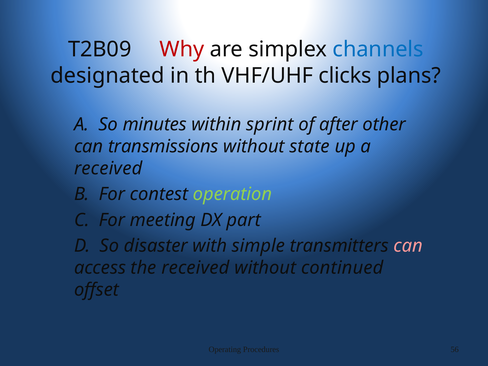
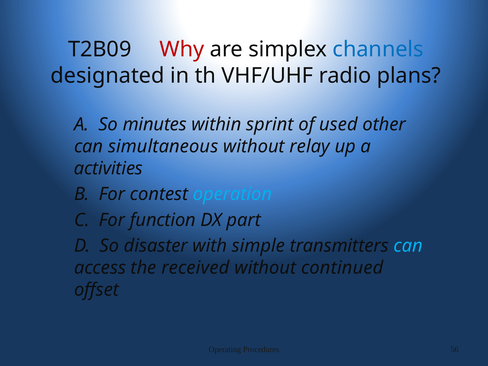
clicks: clicks -> radio (345, 76)
after: after -> used (338, 125)
transmissions: transmissions -> simultaneous (163, 146)
state: state -> relay (310, 146)
received: received -> activities (108, 168)
operation colour: light green -> light blue (232, 194)
meeting: meeting -> function (163, 220)
can colour: pink -> light blue (408, 246)
